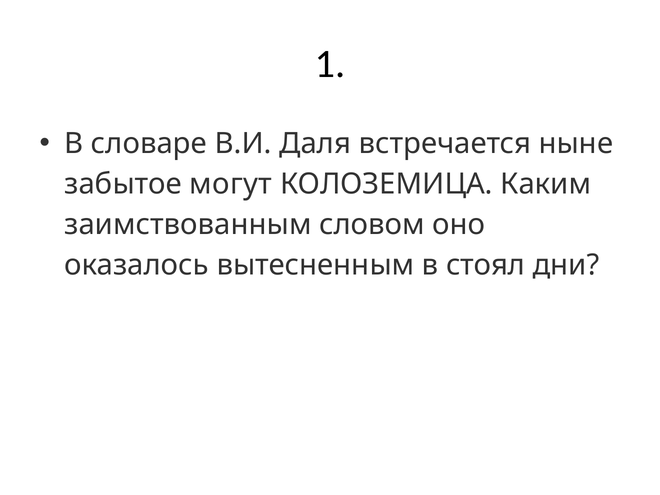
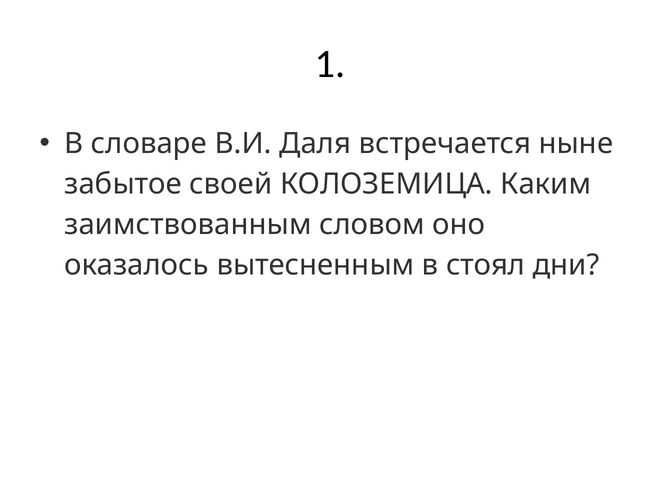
могут: могут -> своей (231, 184)
